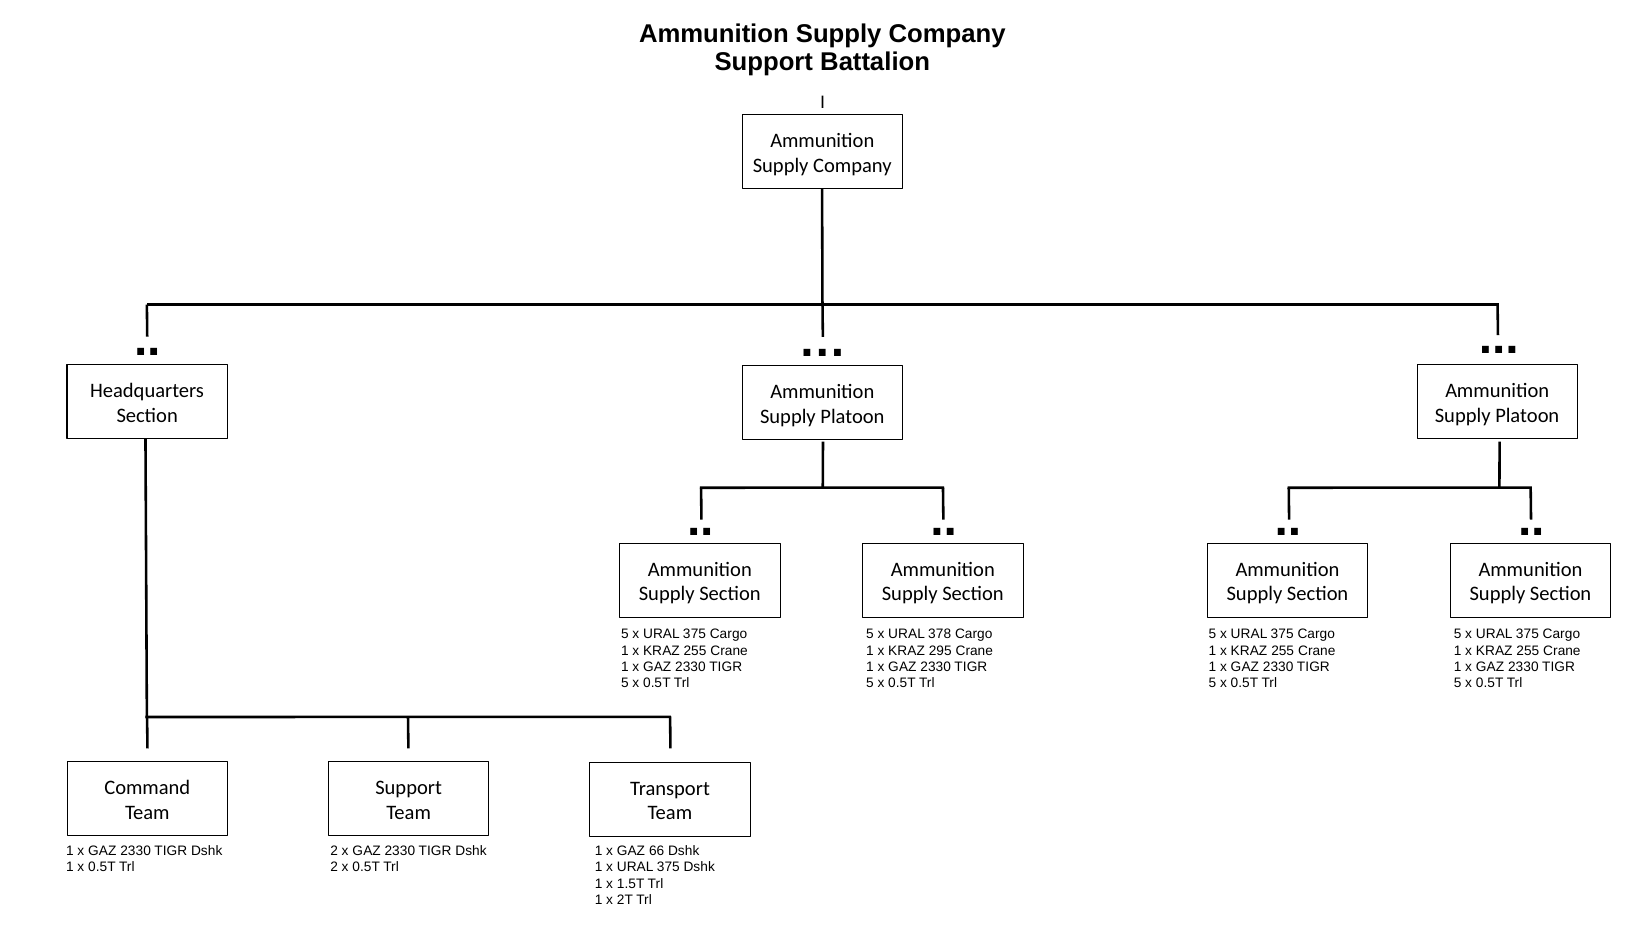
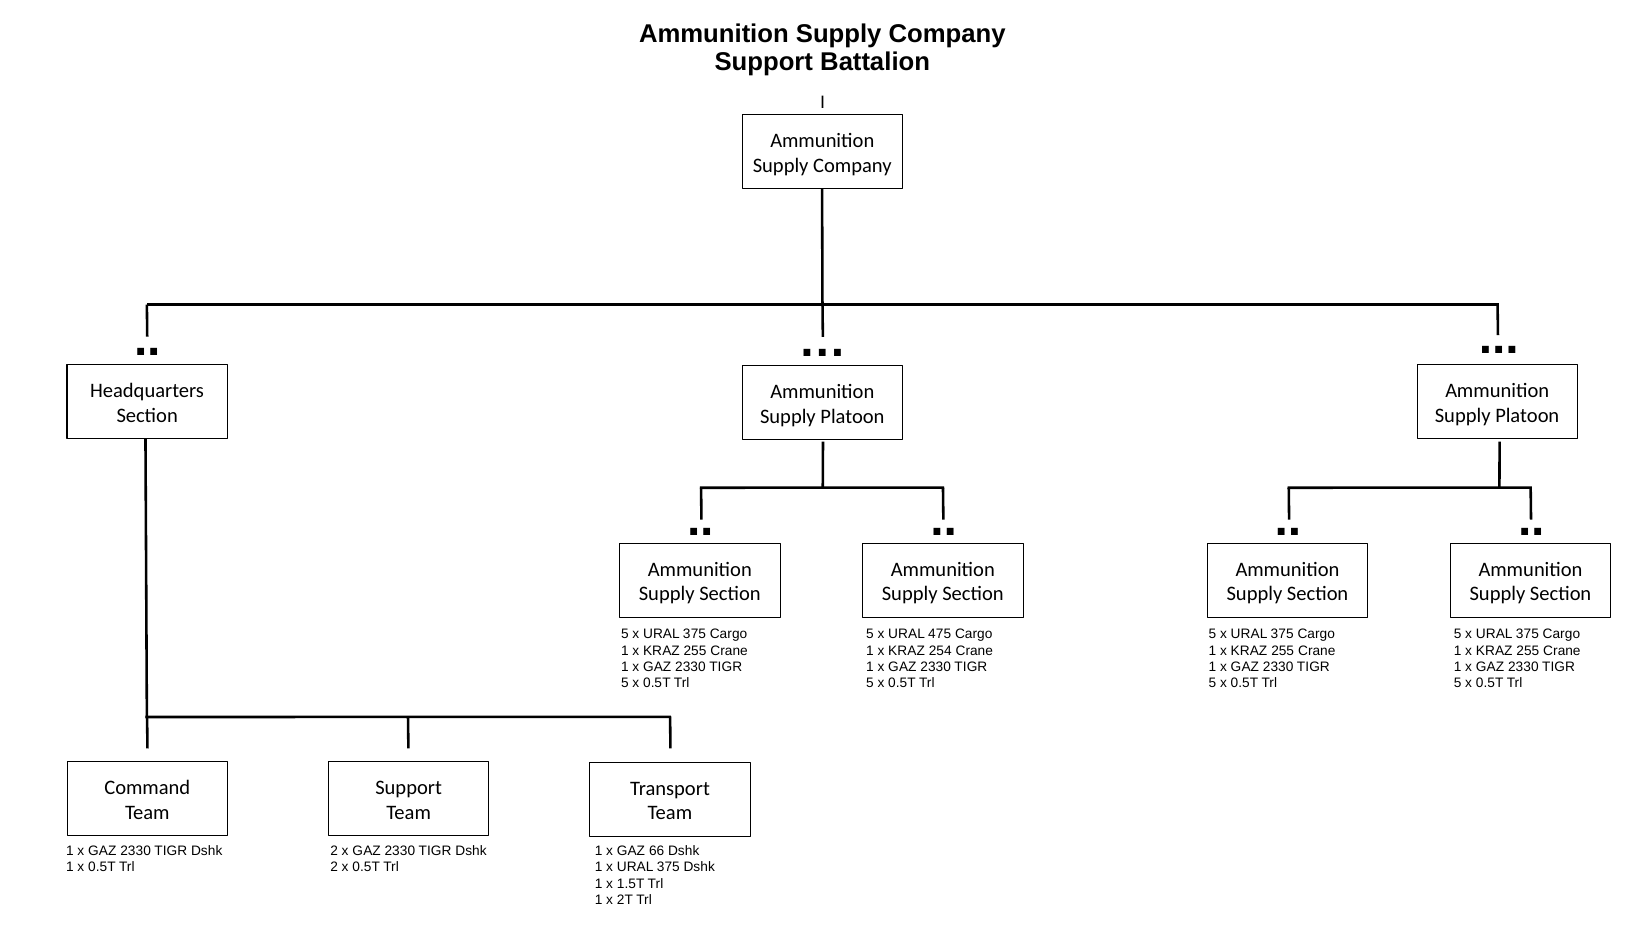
378: 378 -> 475 (940, 634)
295: 295 -> 254 (940, 651)
